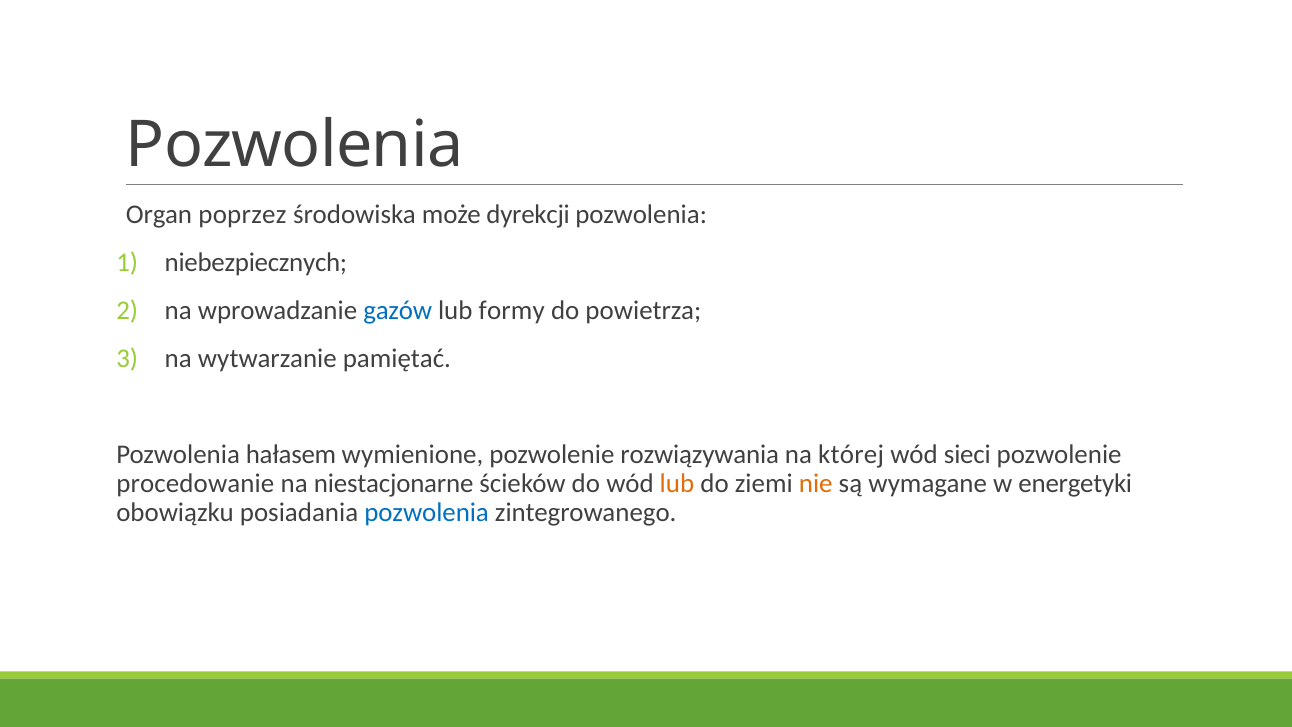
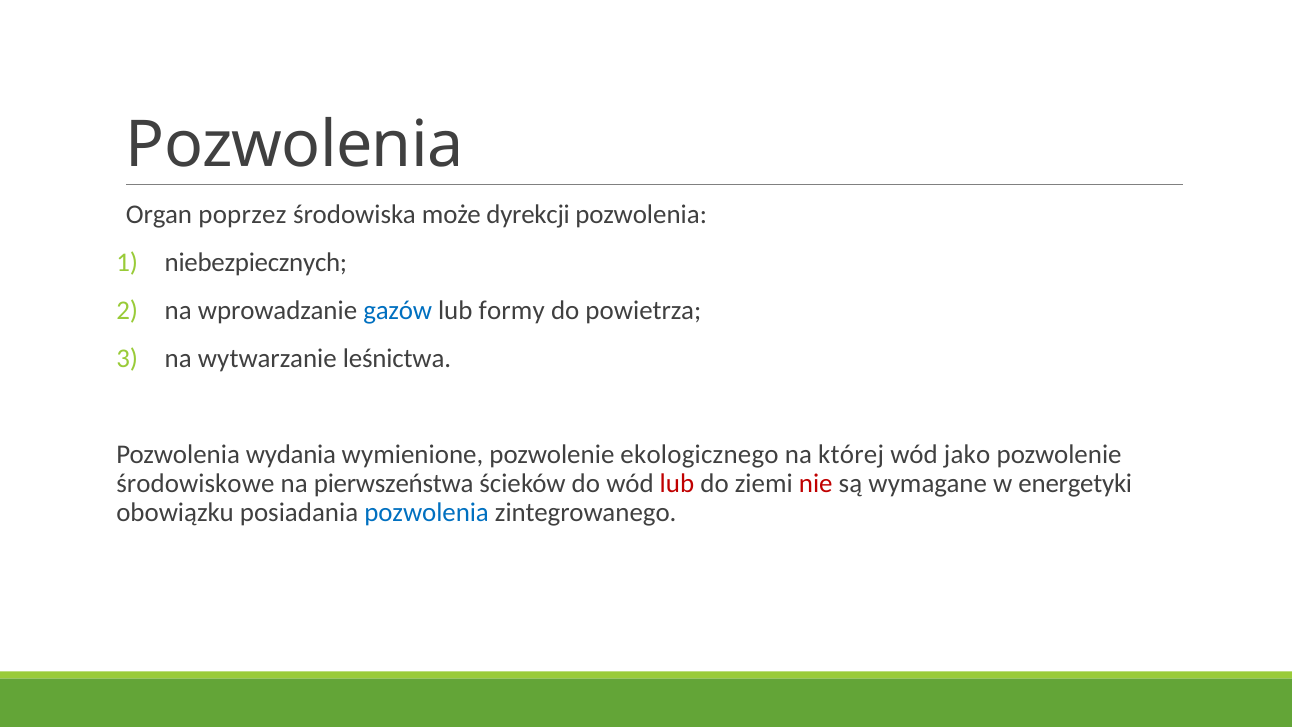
pamiętać: pamiętać -> leśnictwa (397, 359)
hałasem: hałasem -> wydania (291, 454)
rozwiązywania: rozwiązywania -> ekologicznego (700, 454)
sieci: sieci -> jako (967, 454)
procedowanie: procedowanie -> środowiskowe (195, 483)
niestacjonarne: niestacjonarne -> pierwszeństwa (394, 483)
lub colour: orange -> red (677, 483)
nie colour: orange -> red (816, 483)
